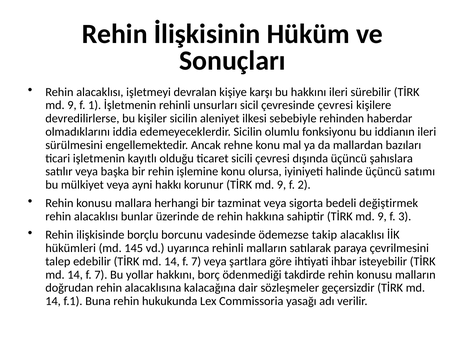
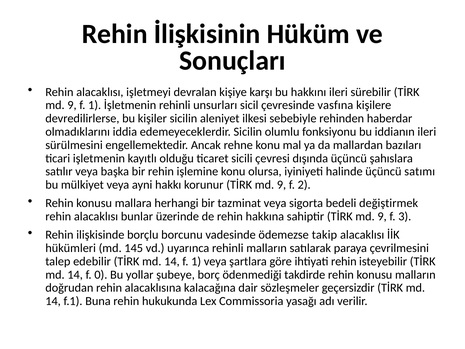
çevresinde çevresi: çevresi -> vasfına (335, 105)
7: 7 -> 1 (196, 261)
ihtiyati ihbar: ihbar -> rehin (344, 261)
7: 7 -> 0 (101, 274)
yollar hakkını: hakkını -> şubeye (176, 274)
